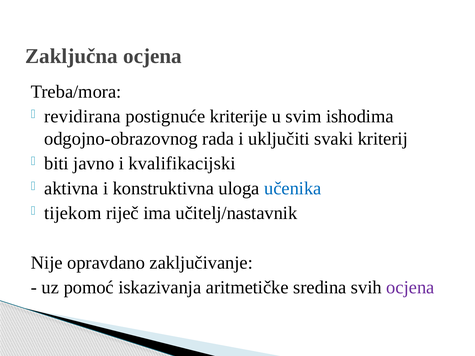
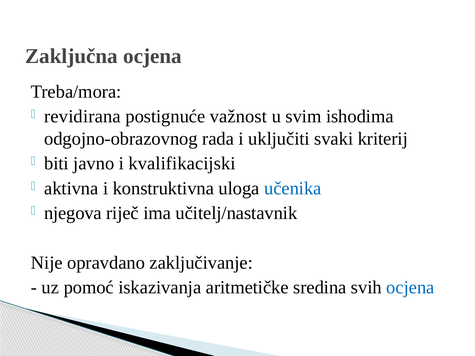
kriterije: kriterije -> važnost (238, 117)
tijekom: tijekom -> njegova (73, 213)
ocjena colour: purple -> blue (410, 288)
